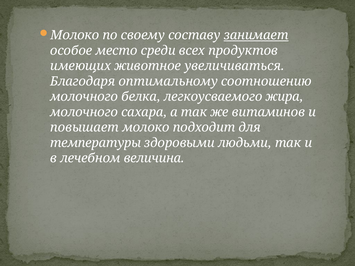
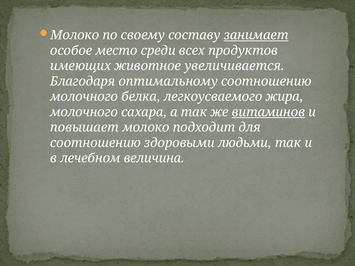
увеличиваться: увеличиваться -> увеличивается (234, 66)
витаминов underline: none -> present (268, 112)
температуры: температуры -> соотношению (96, 143)
